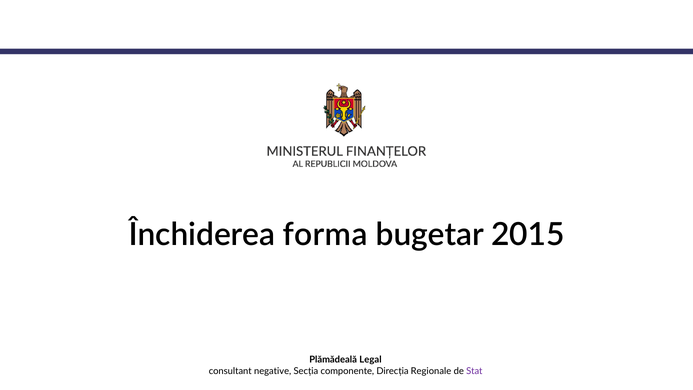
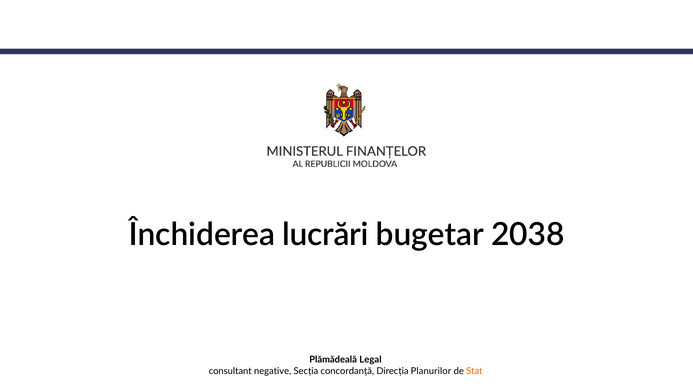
forma: forma -> lucrări (325, 235)
2015: 2015 -> 2038 (528, 235)
componente: componente -> concordanță (347, 371)
Regionale: Regionale -> Planurilor (431, 371)
Stat colour: purple -> orange (474, 371)
